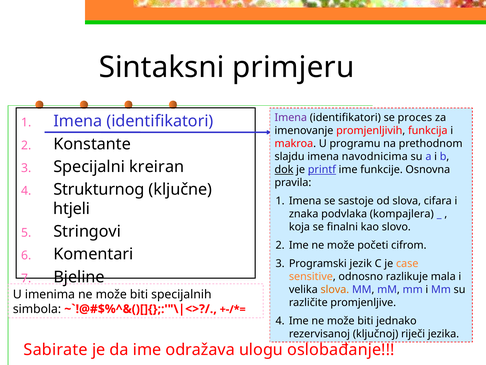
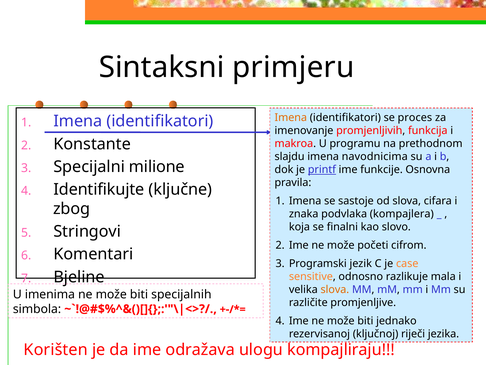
Imena colour: purple -> orange (291, 118)
kreiran: kreiran -> milione (157, 166)
dok underline: present -> none (284, 169)
Strukturnog: Strukturnog -> Identifikujte (99, 189)
htjeli: htjeli -> zbog (72, 209)
Sabirate: Sabirate -> Korišten (56, 349)
oslobađanje: oslobađanje -> kompajliraju (341, 349)
